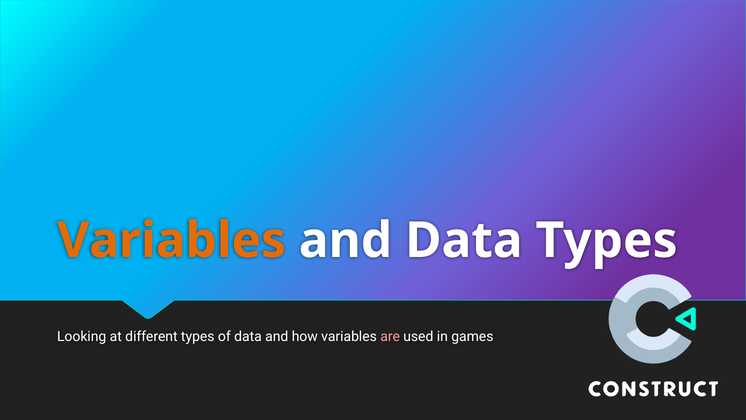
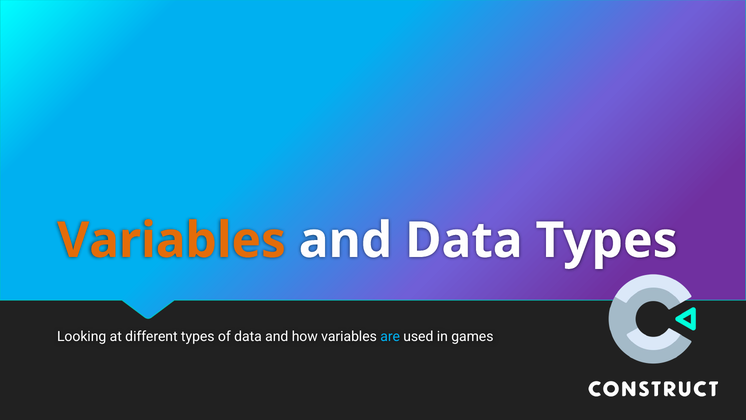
are colour: pink -> light blue (390, 336)
